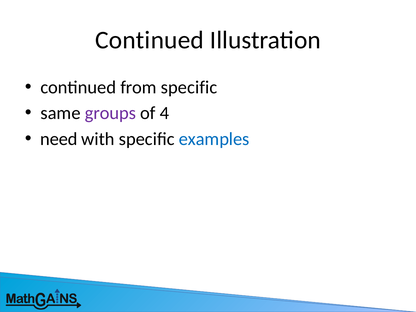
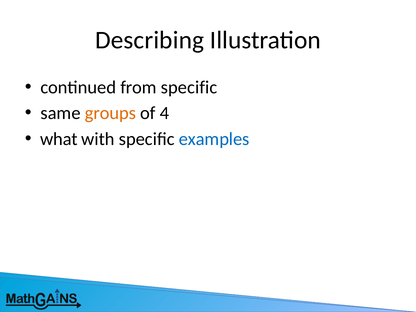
Continued: Continued -> Describing (150, 40)
groups colour: purple -> orange (110, 113)
need: need -> what (59, 139)
